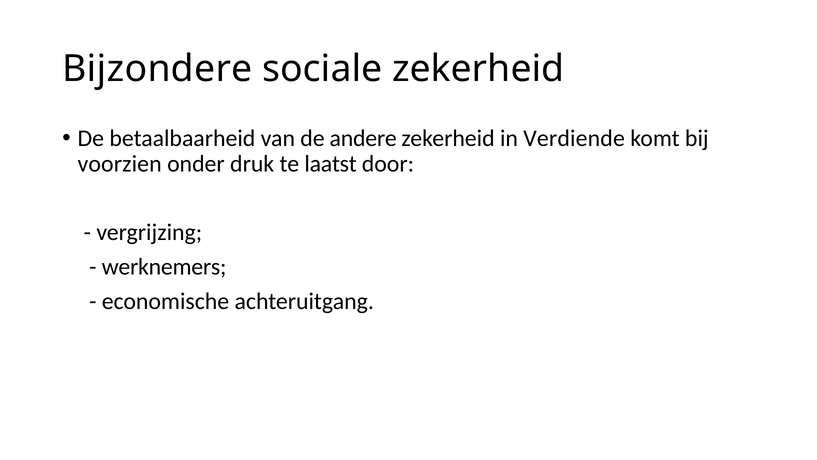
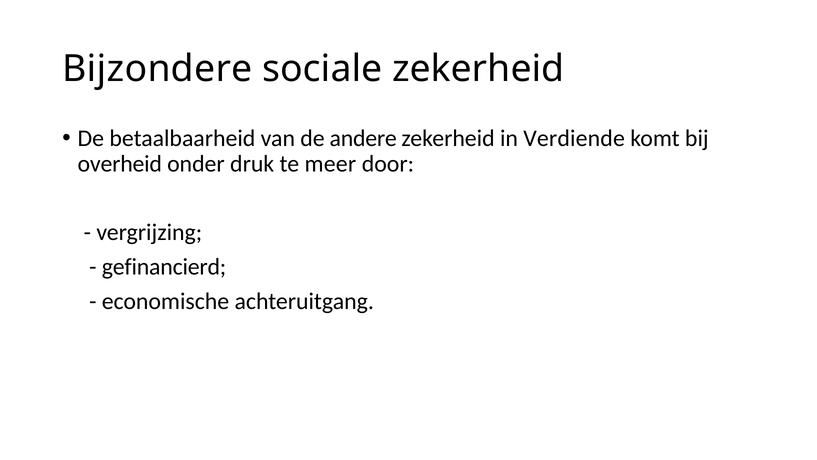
voorzien: voorzien -> overheid (120, 164)
laatst: laatst -> meer (330, 164)
werknemers: werknemers -> gefinancierd (164, 267)
